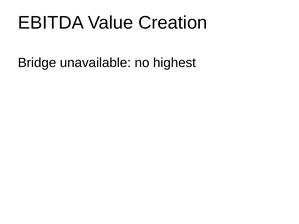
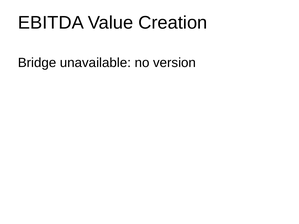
highest: highest -> version (175, 63)
